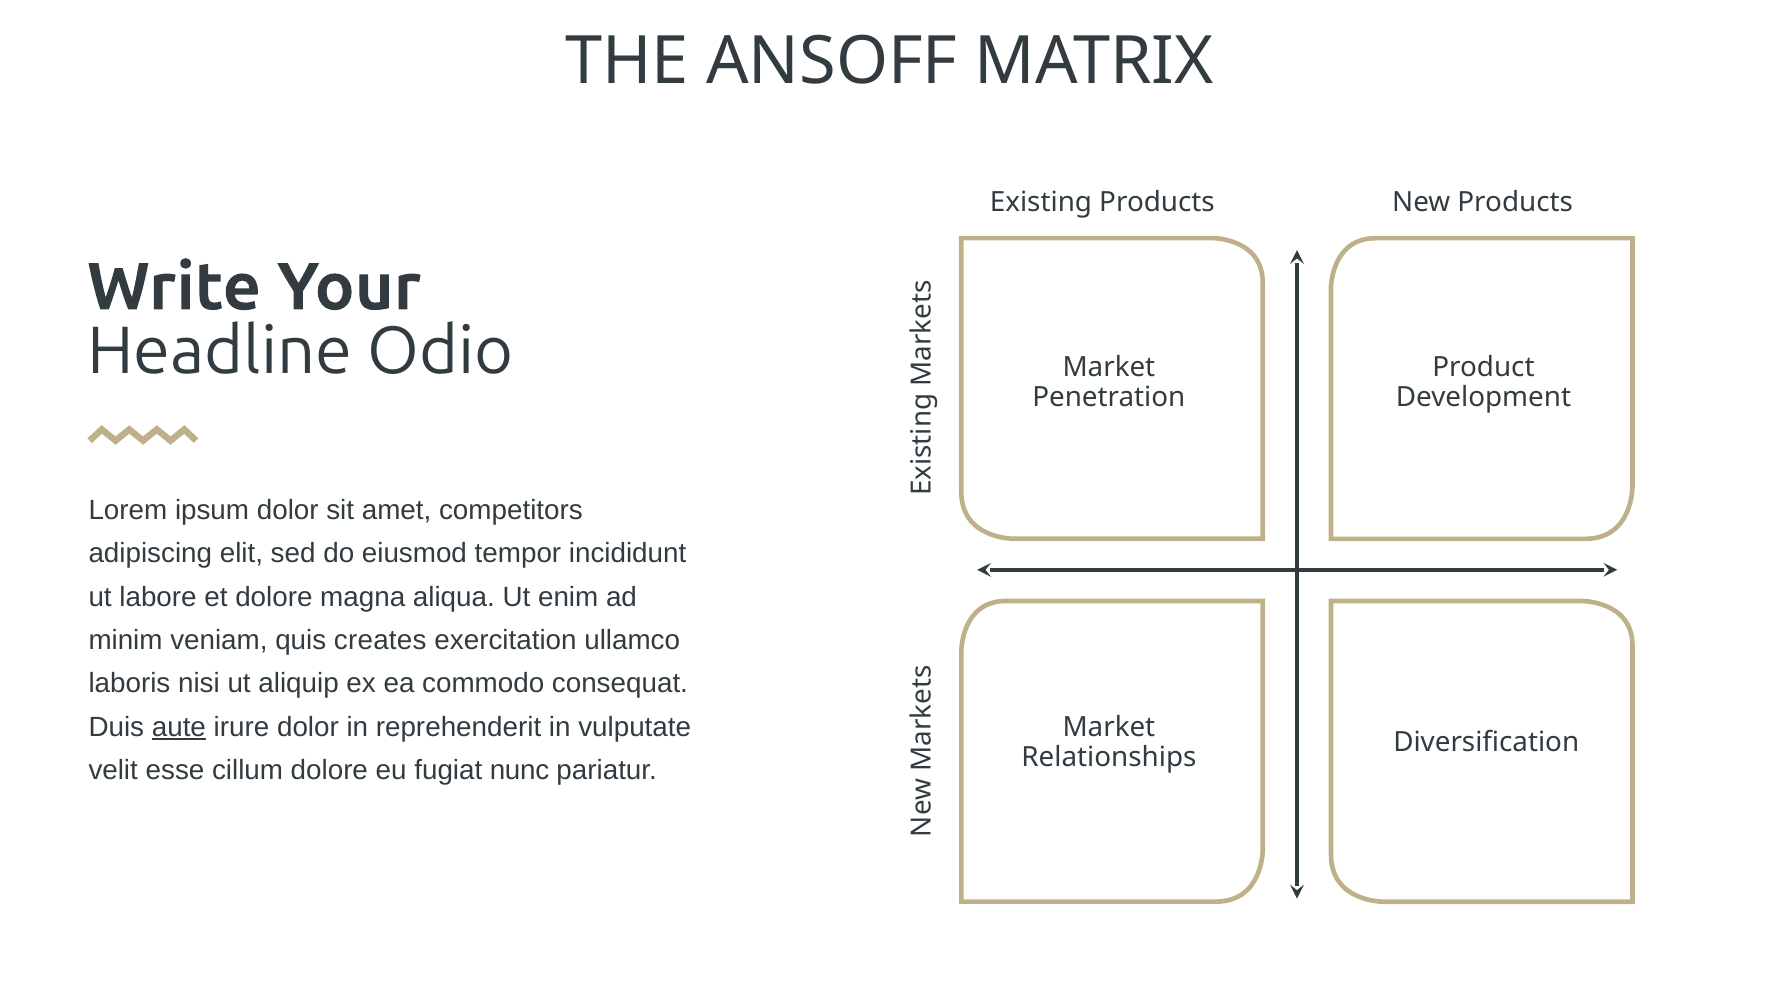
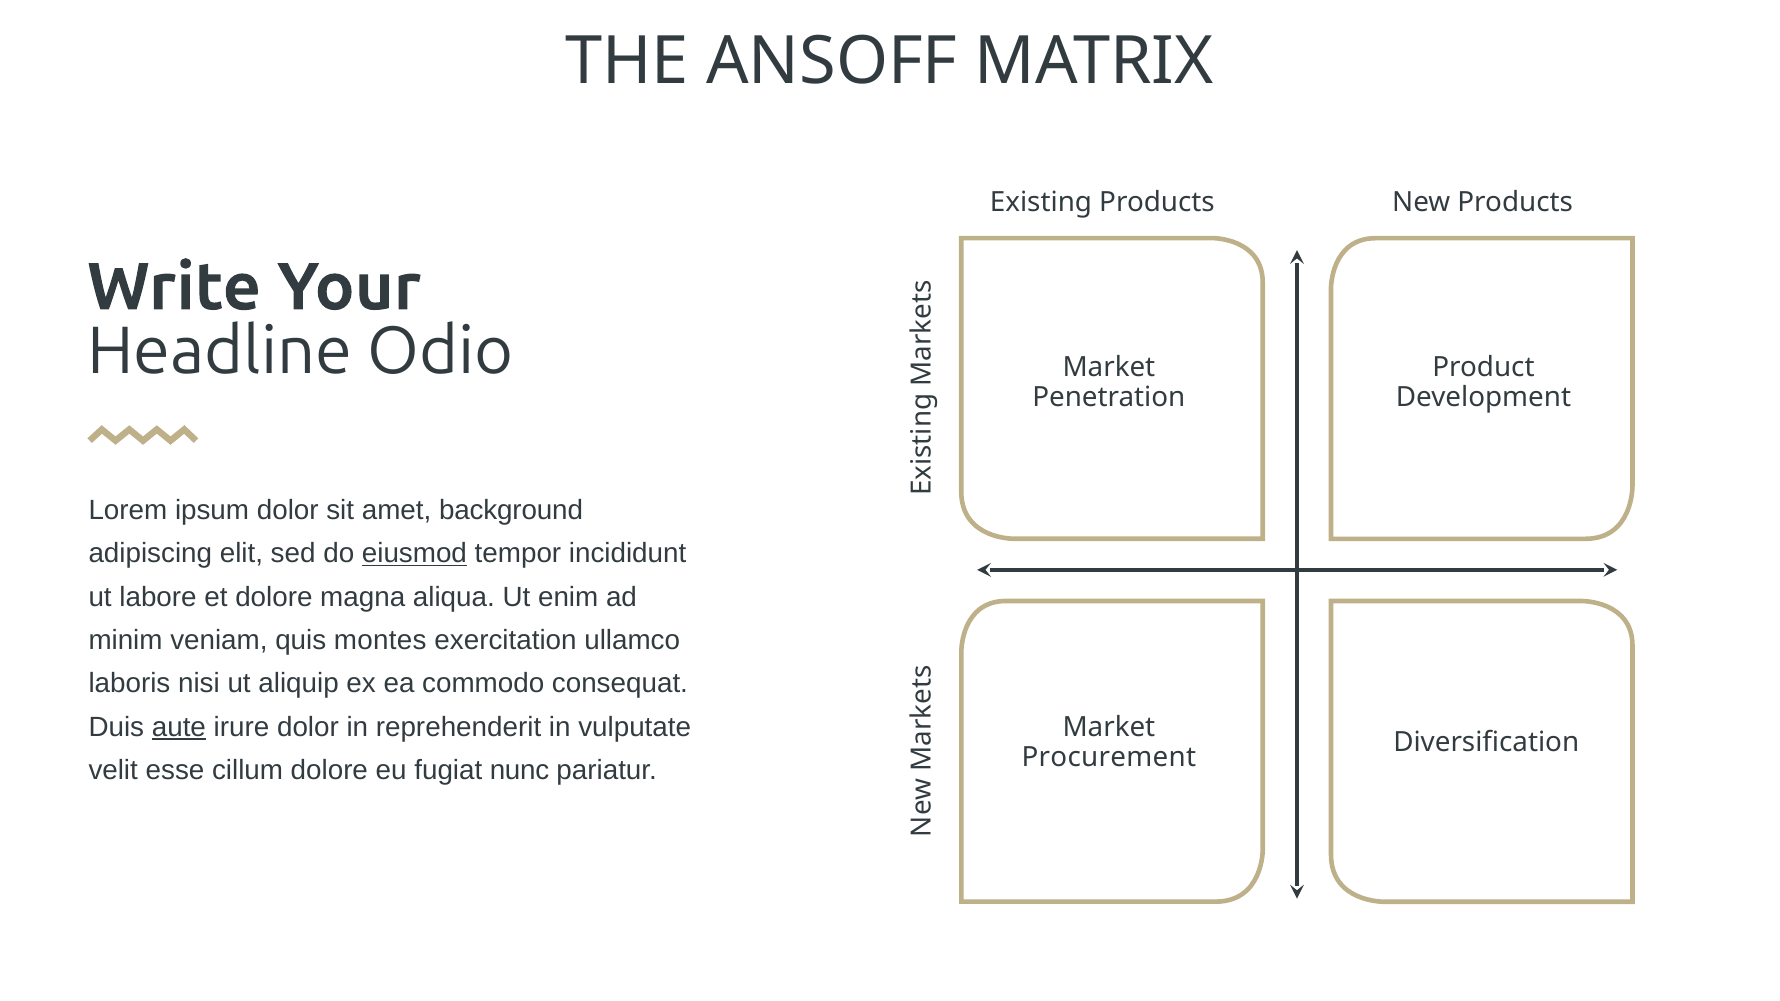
competitors: competitors -> background (511, 510)
eiusmod underline: none -> present (414, 554)
creates: creates -> montes (380, 641)
Relationships: Relationships -> Procurement (1109, 758)
